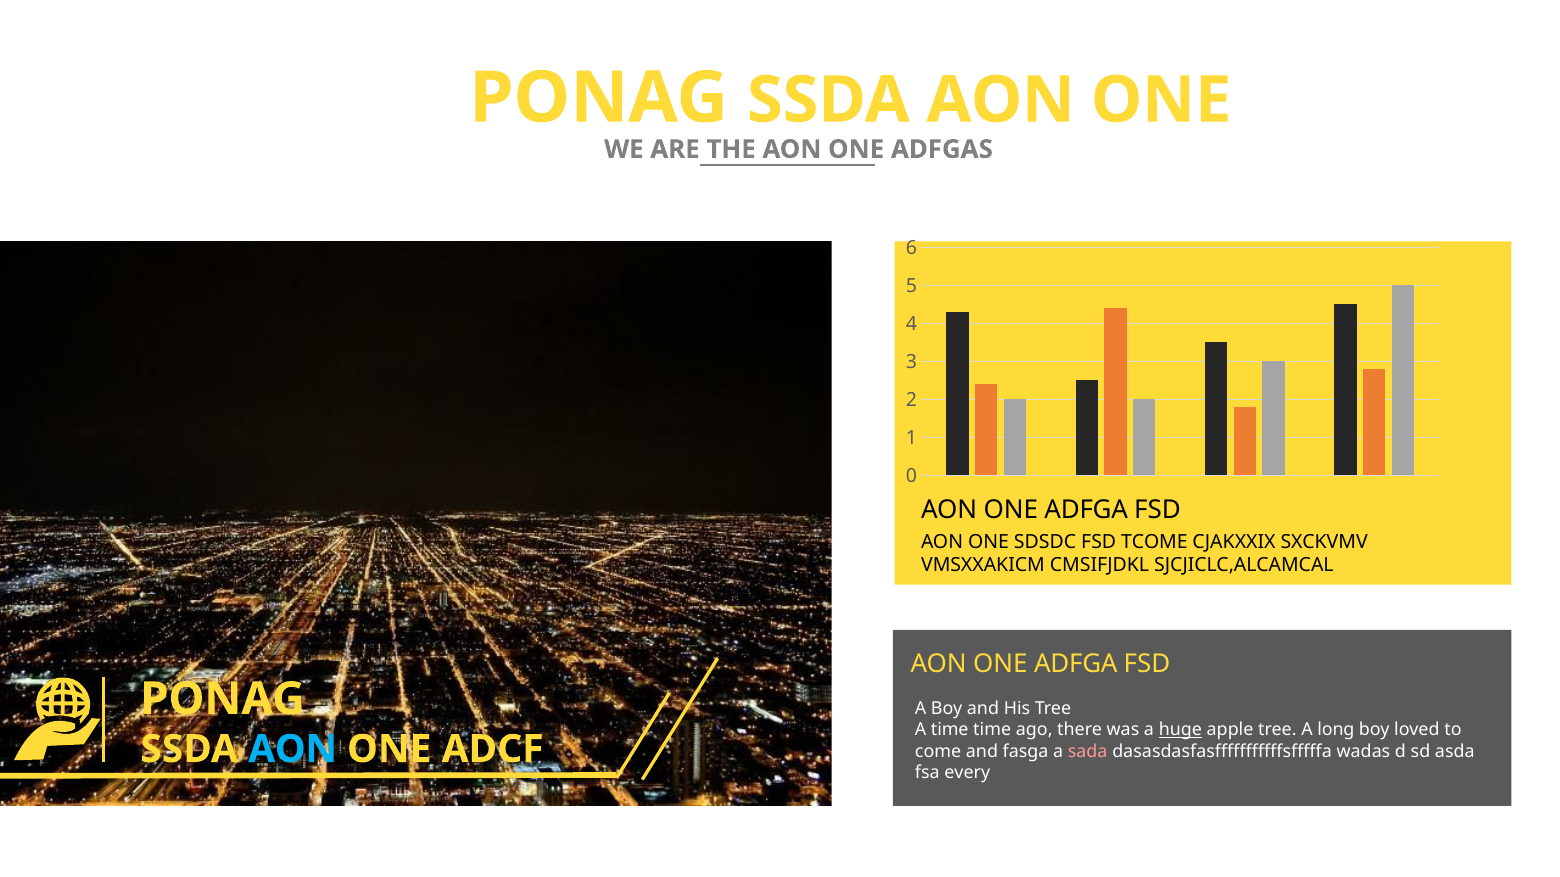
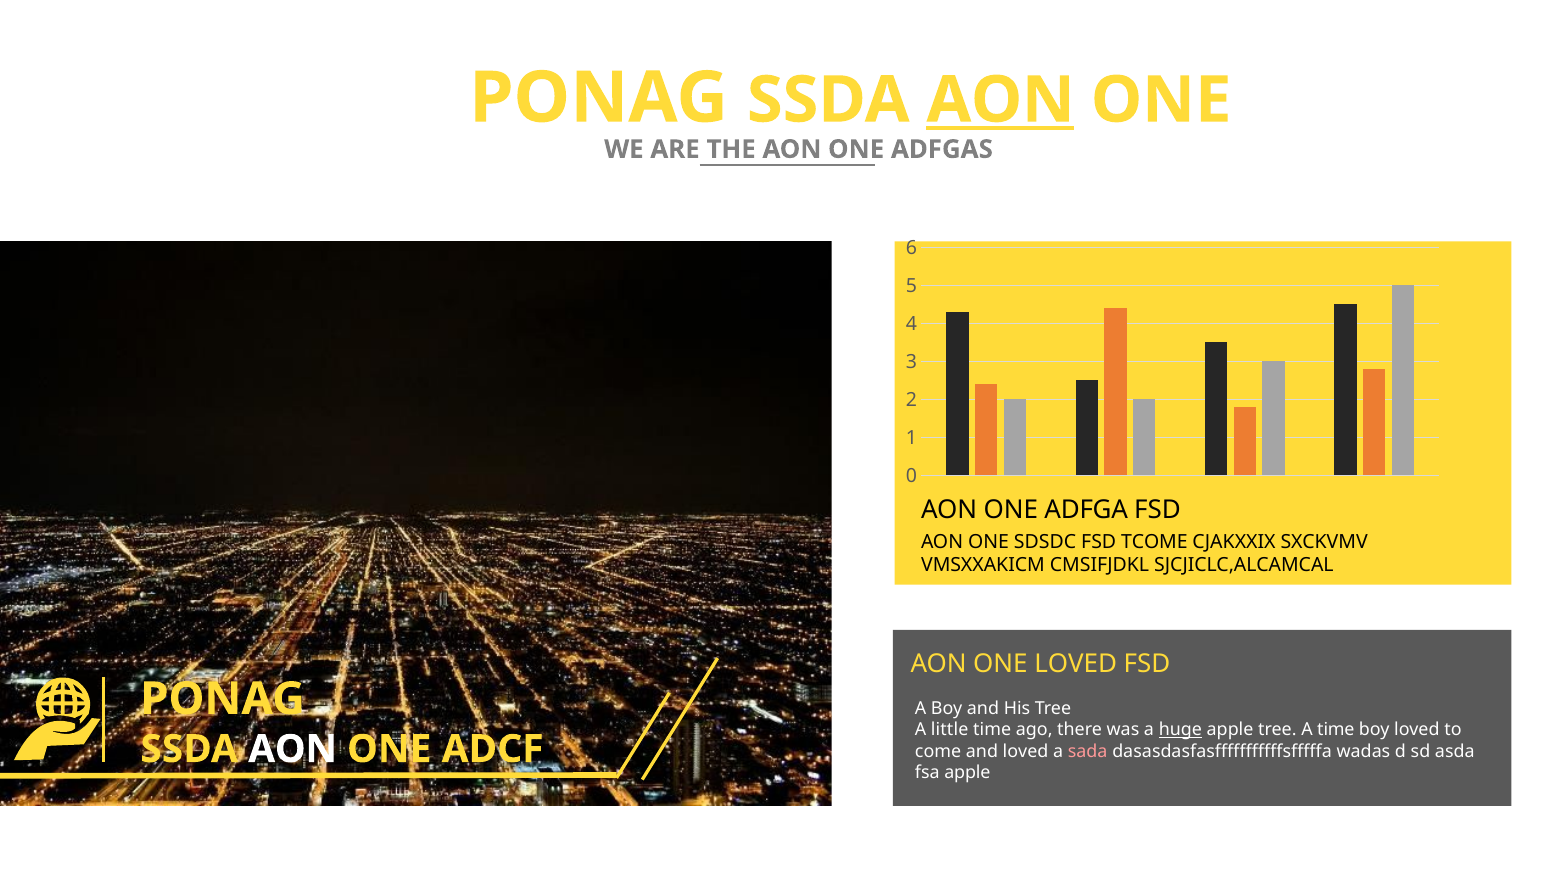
AON underline: none -> present (1001, 100)
ADFGA: ADFGA -> LOVED (1076, 665)
A time: time -> little (950, 730)
A long: long -> time (1336, 730)
AON colour: light blue -> white (293, 750)
and fasga: fasga -> loved (1026, 752)
fsa every: every -> apple (967, 773)
